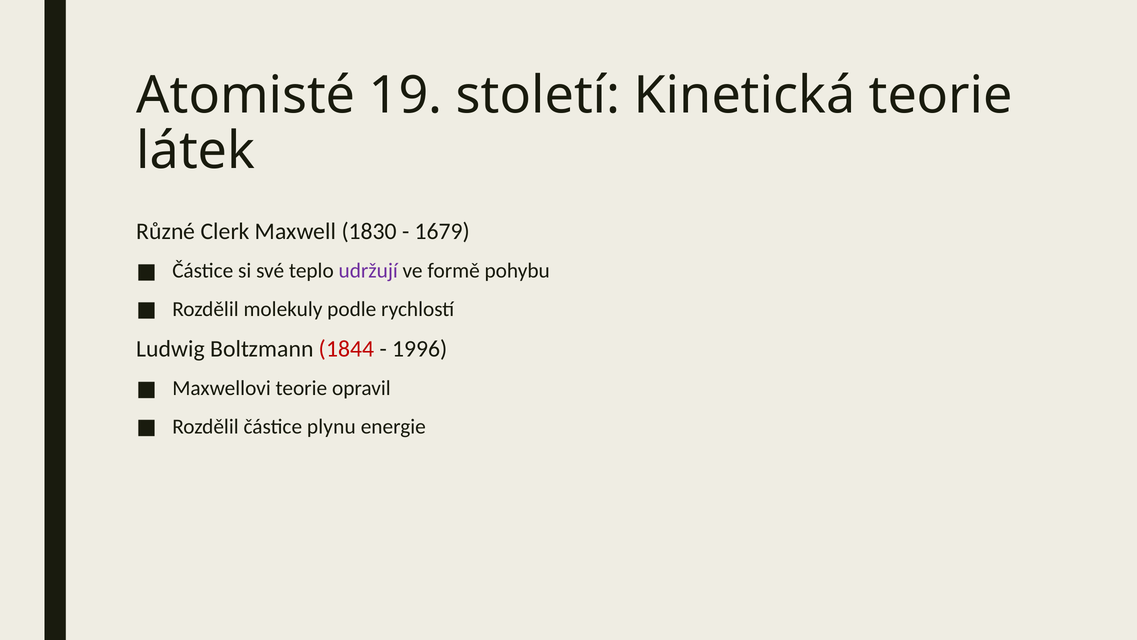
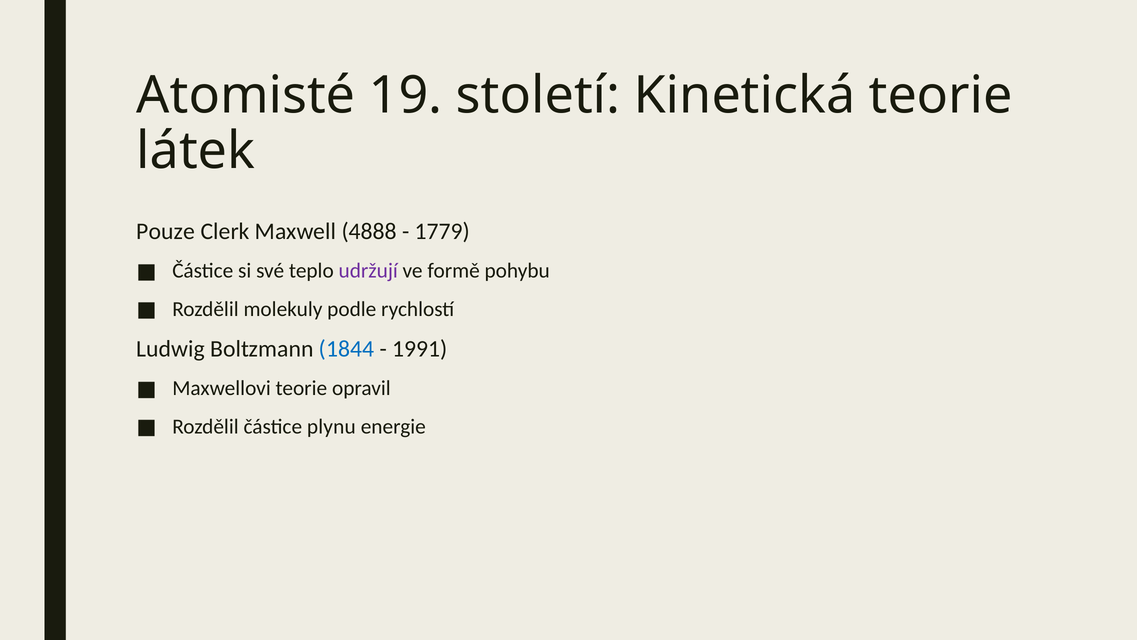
Různé: Různé -> Pouze (166, 231)
1830: 1830 -> 4888 (369, 231)
1679: 1679 -> 1779 (442, 231)
1844 colour: red -> blue (347, 349)
1996: 1996 -> 1991 (420, 349)
